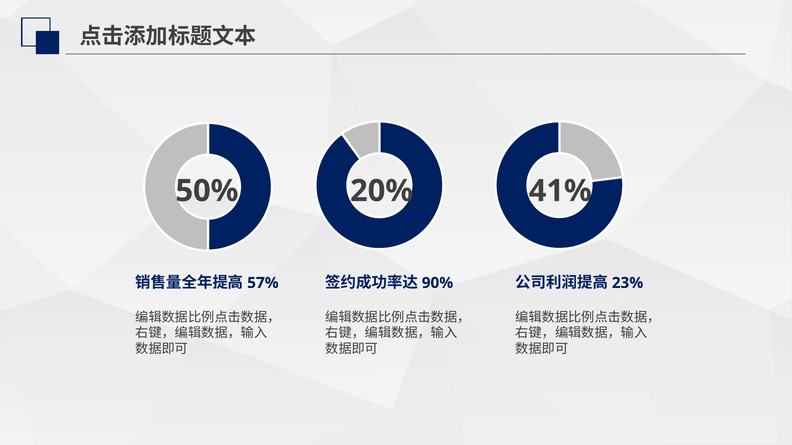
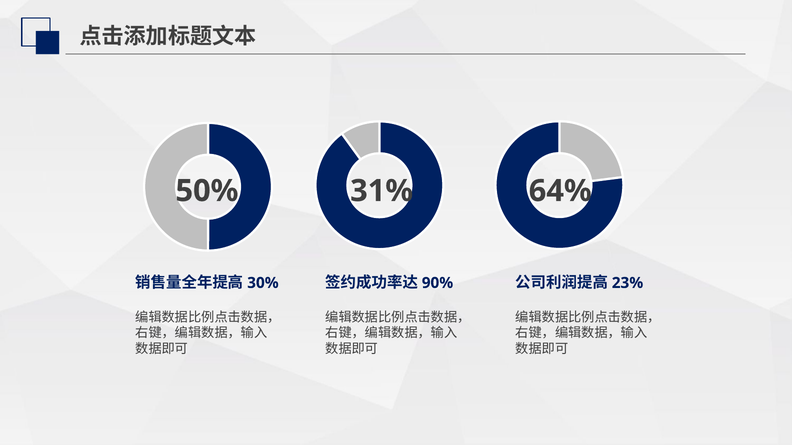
20%: 20% -> 31% (382, 191)
41%: 41% -> 64% (560, 191)
57%: 57% -> 30% (263, 283)
